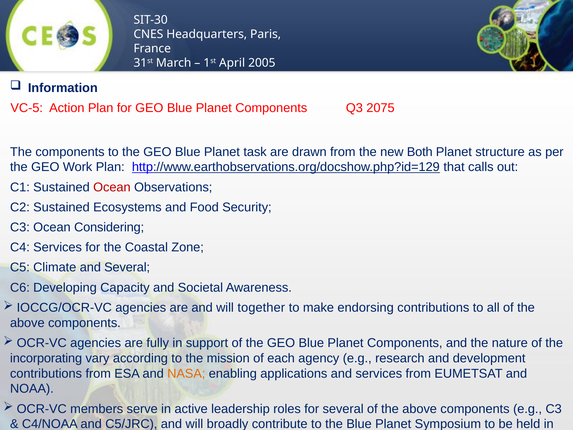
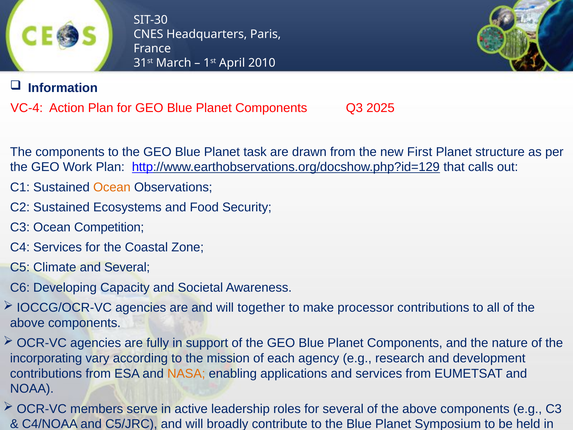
2005: 2005 -> 2010 (262, 63)
VC-5: VC-5 -> VC-4 (27, 108)
2075: 2075 -> 2025 (380, 108)
Both: Both -> First (420, 152)
Ocean colour: red -> orange (112, 187)
Considering: Considering -> Competition (109, 227)
endorsing: endorsing -> processor (366, 307)
